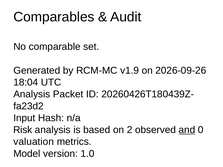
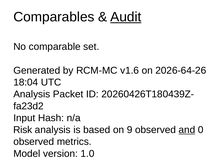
Audit underline: none -> present (126, 17)
v1.9: v1.9 -> v1.6 (130, 71)
2026-09-26: 2026-09-26 -> 2026-64-26 (181, 71)
2: 2 -> 9 (130, 130)
valuation: valuation -> observed (34, 142)
